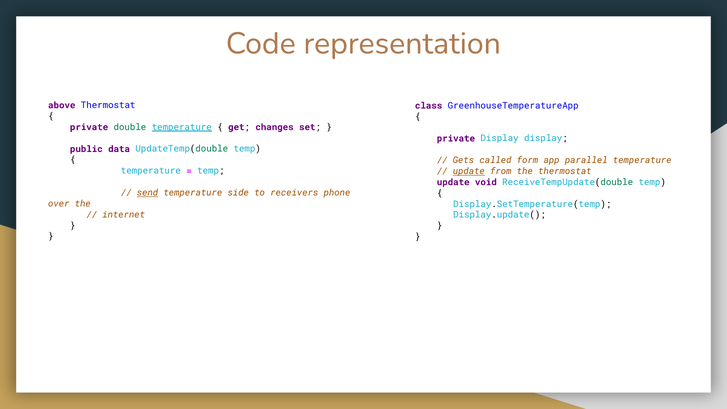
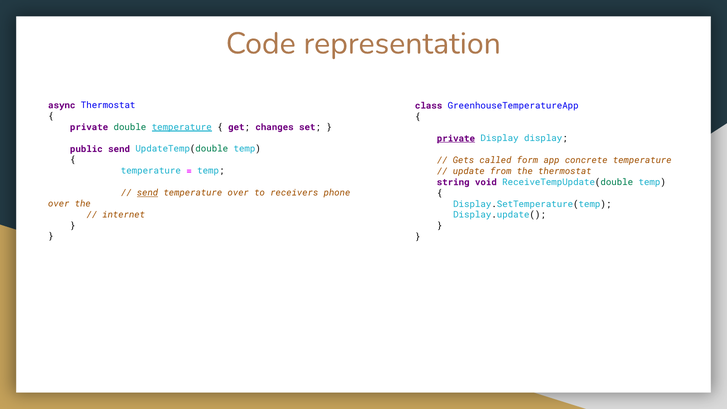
above: above -> async (62, 105)
private underline: none -> present (456, 138)
public data: data -> send (119, 149)
parallel: parallel -> concrete (586, 160)
update underline: present -> none (469, 171)
update: update -> string (453, 182)
temperature side: side -> over (238, 193)
